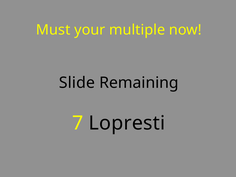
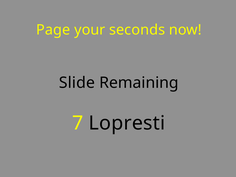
Must: Must -> Page (53, 30)
multiple: multiple -> seconds (137, 30)
